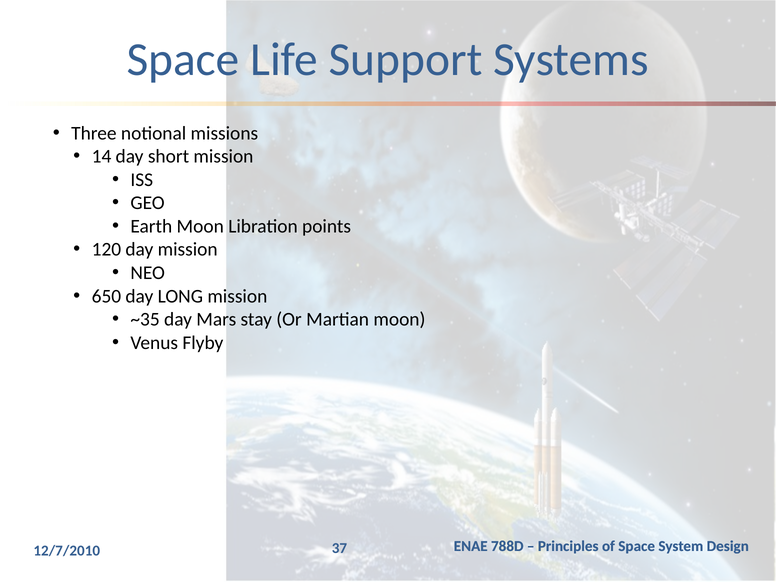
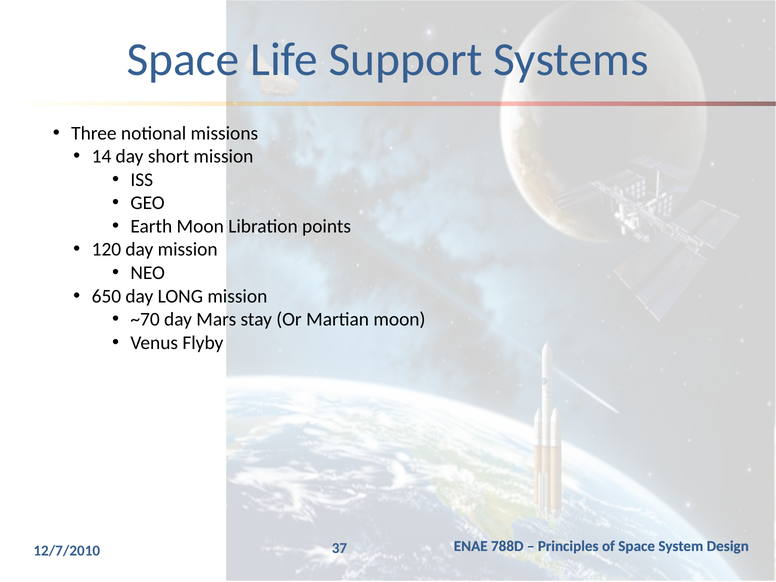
~35: ~35 -> ~70 (145, 319)
